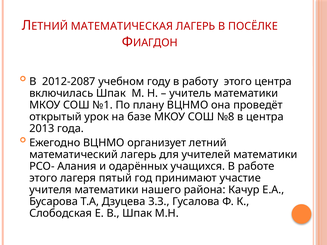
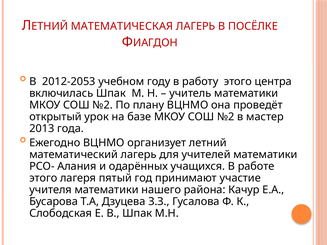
2012-2087: 2012-2087 -> 2012-2053 (69, 82)
№1: №1 -> №2 (103, 105)
базе МКОУ СОШ №8: №8 -> №2 (226, 117)
в центра: центра -> мастер (265, 117)
